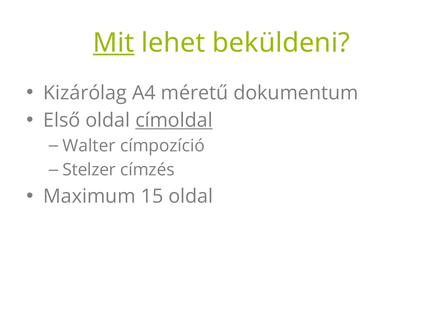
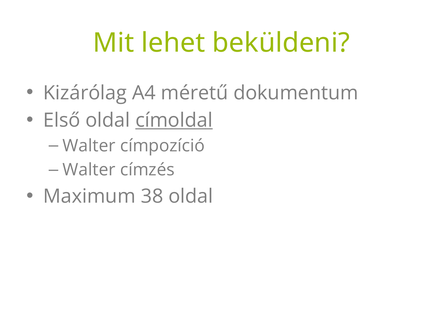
Mit underline: present -> none (114, 43)
Stelzer: Stelzer -> Walter (89, 170)
15: 15 -> 38 (152, 196)
